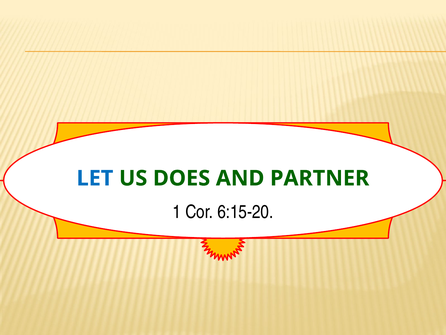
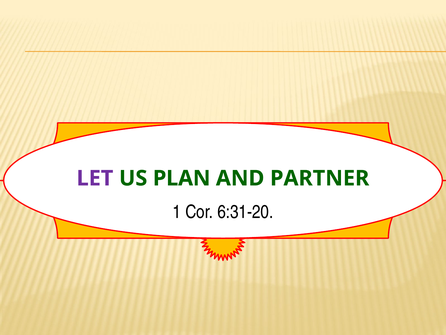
LET colour: blue -> purple (95, 178)
DOES: DOES -> PLAN (182, 178)
6:15-20: 6:15-20 -> 6:31-20 (245, 212)
